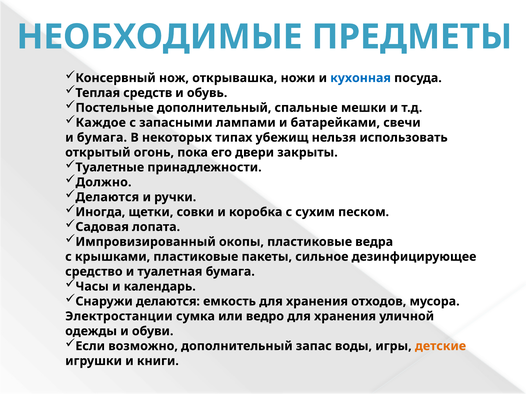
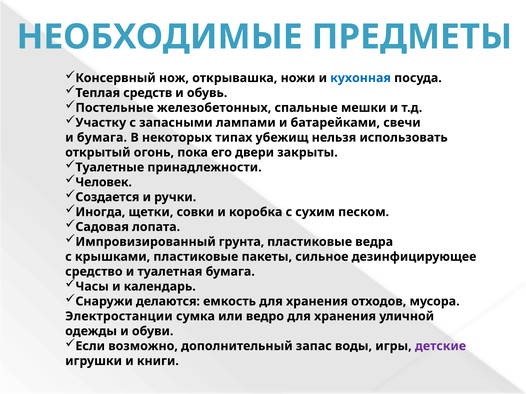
Постельные дополнительный: дополнительный -> железобетонных (214, 108)
Каждое: Каждое -> Участку (101, 123)
Должно: Должно -> Человек (104, 182)
Делаются: Делаются -> Создается (107, 197)
окопы: окопы -> грунта (241, 242)
детские colour: orange -> purple (440, 346)
